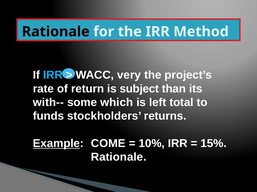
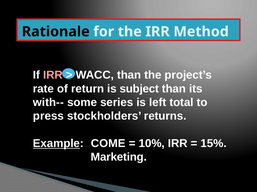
IRR colour: light blue -> pink (53, 75)
WACC very: very -> than (129, 75)
which: which -> series (117, 103)
funds: funds -> press (48, 116)
Rationale: Rationale -> Marketing (119, 158)
